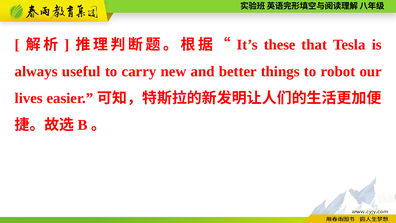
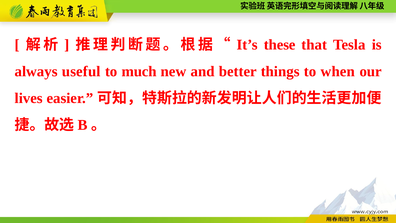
carry: carry -> much (139, 71)
robot: robot -> when (338, 71)
